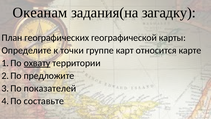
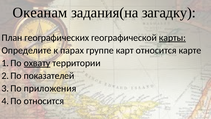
карты underline: none -> present (172, 38)
точки: точки -> парах (72, 50)
предложите: предложите -> показателей (49, 75)
показателей: показателей -> приложения (50, 88)
составьте: составьте -> относится (44, 101)
